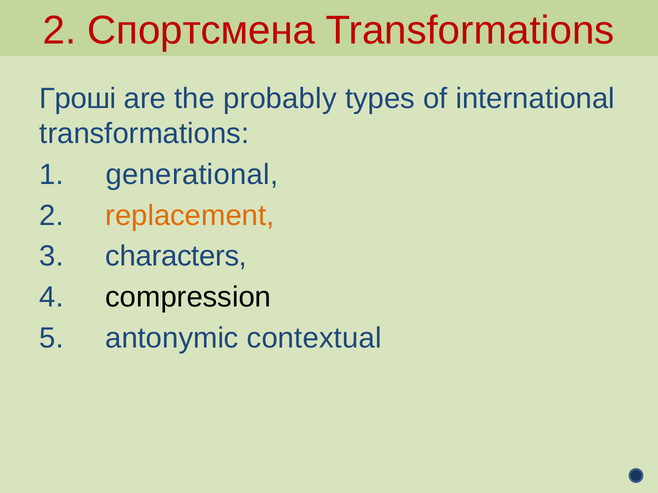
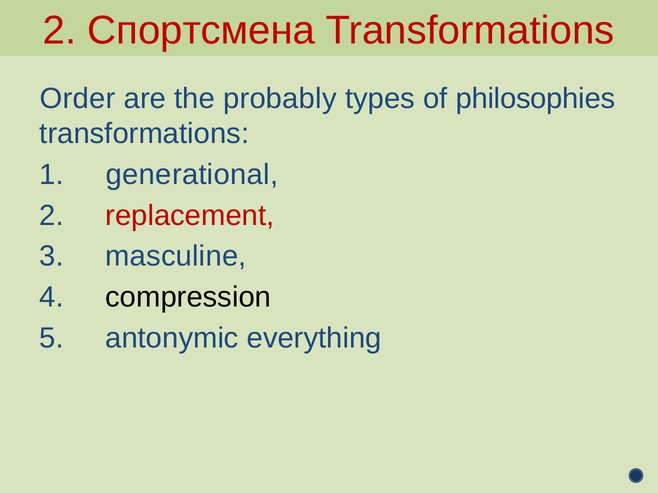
Гроші: Гроші -> Order (77, 99)
international: international -> philosophies (535, 99)
replacement colour: orange -> red (190, 216)
characters: characters -> masculine (176, 257)
contextual: contextual -> everything (314, 339)
